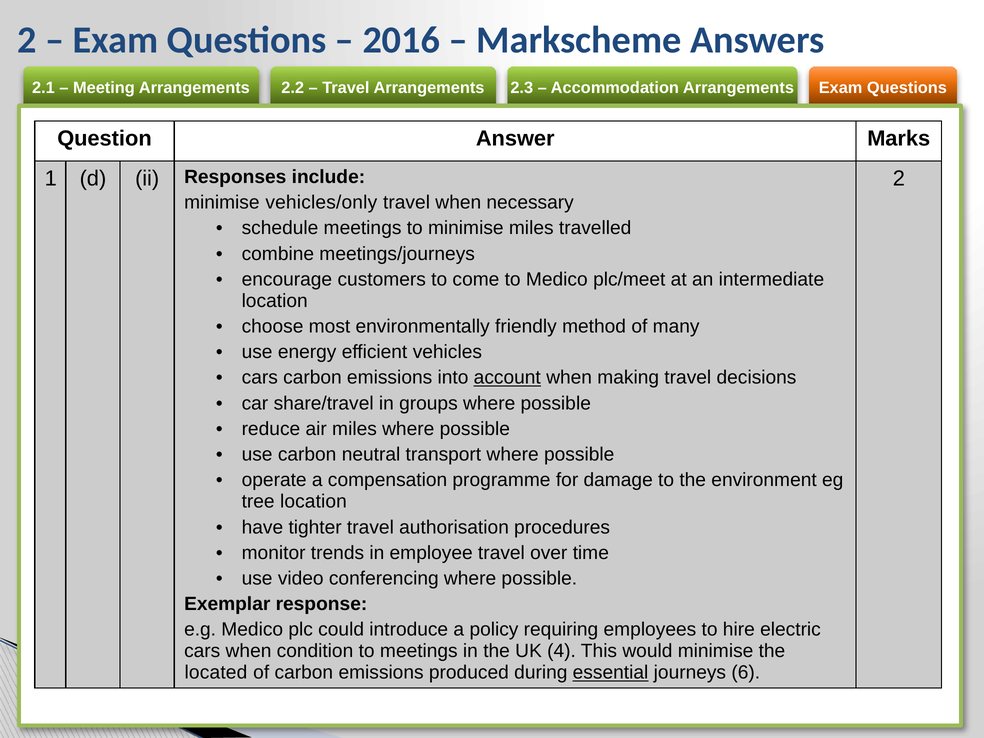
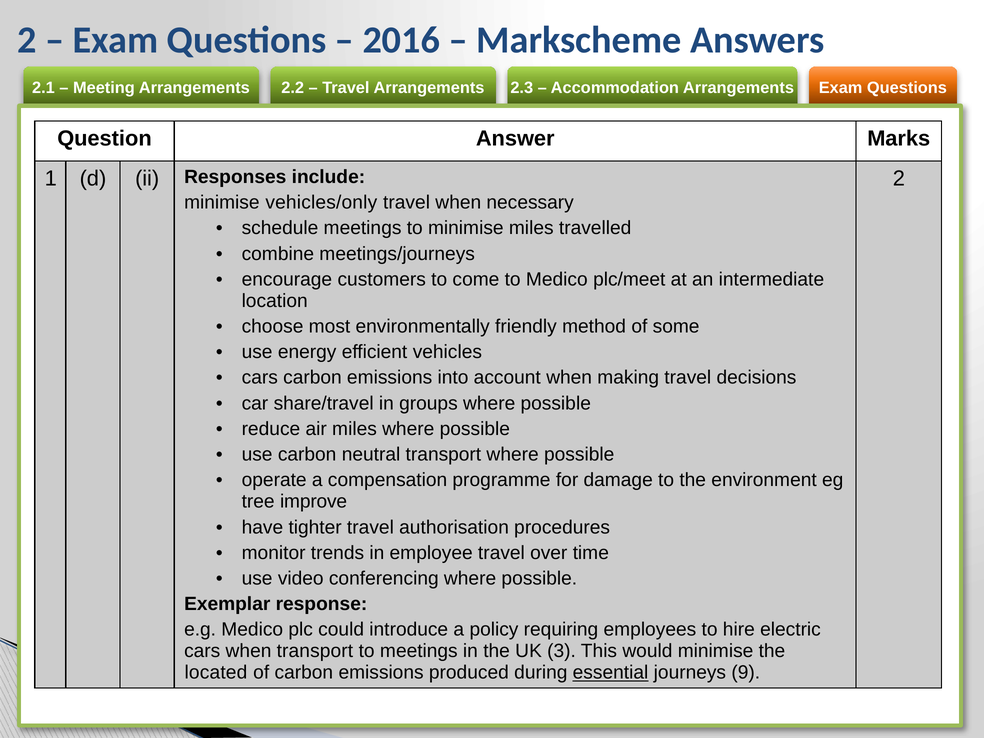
many: many -> some (676, 326)
account underline: present -> none (507, 378)
tree location: location -> improve (314, 502)
when condition: condition -> transport (315, 651)
4: 4 -> 3 (562, 651)
6: 6 -> 9 (746, 673)
